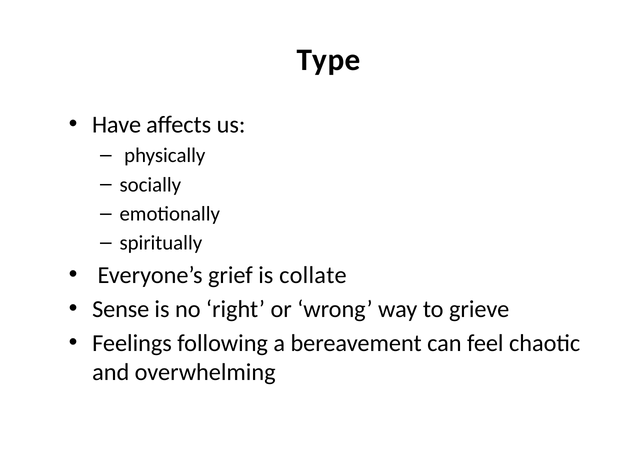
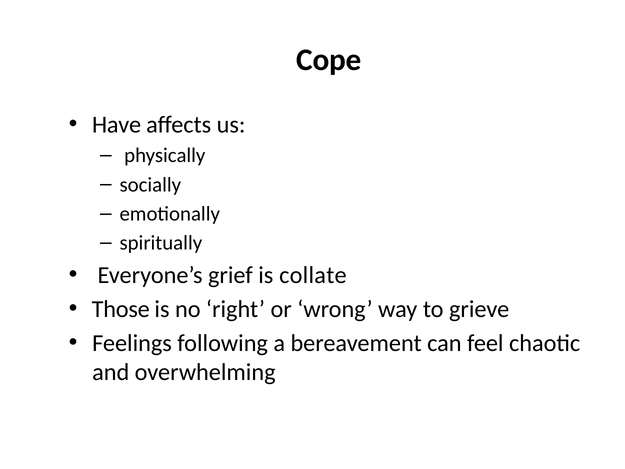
Type: Type -> Cope (329, 60)
Sense: Sense -> Those (121, 309)
